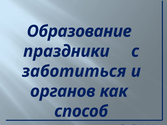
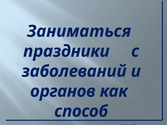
Образование: Образование -> Заниматься (79, 31)
заботиться: заботиться -> заболеваний (74, 71)
